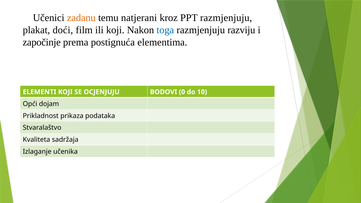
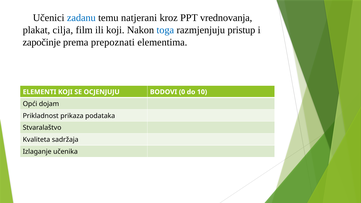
zadanu colour: orange -> blue (81, 18)
PPT razmjenjuju: razmjenjuju -> vrednovanja (226, 18)
doći: doći -> cilja (63, 30)
razviju: razviju -> pristup (241, 30)
postignuća: postignuća -> prepoznati (113, 42)
